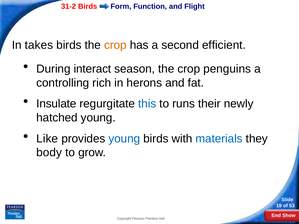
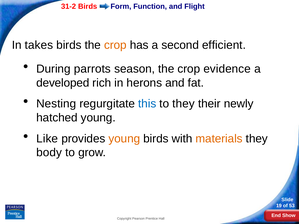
interact: interact -> parrots (92, 69)
penguins: penguins -> evidence (227, 69)
controlling: controlling -> developed (63, 83)
Insulate: Insulate -> Nesting (56, 104)
to runs: runs -> they (184, 104)
young colour: blue -> orange (124, 139)
materials colour: blue -> orange (219, 139)
